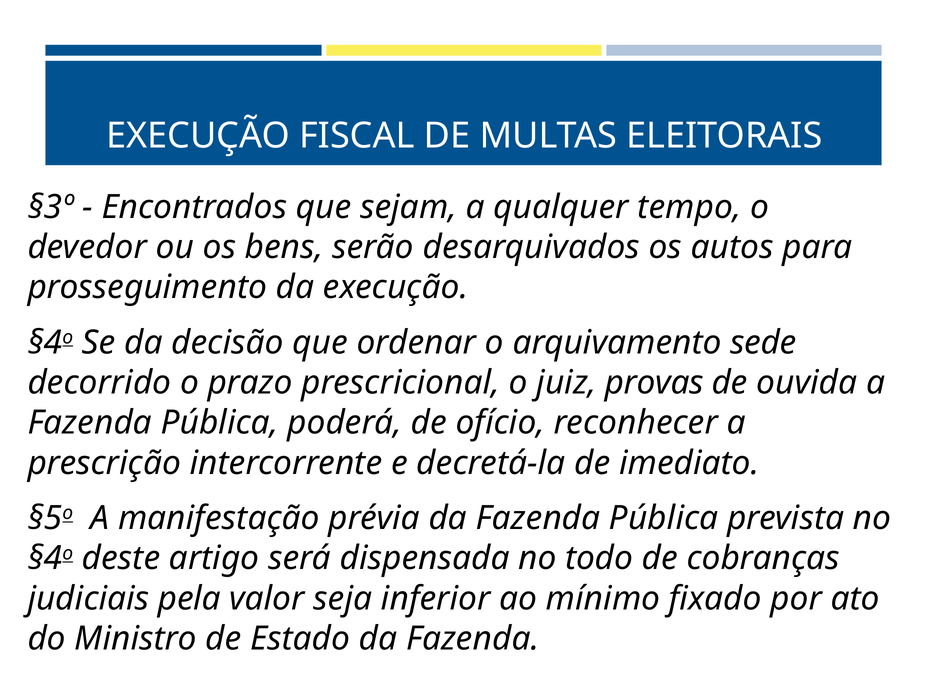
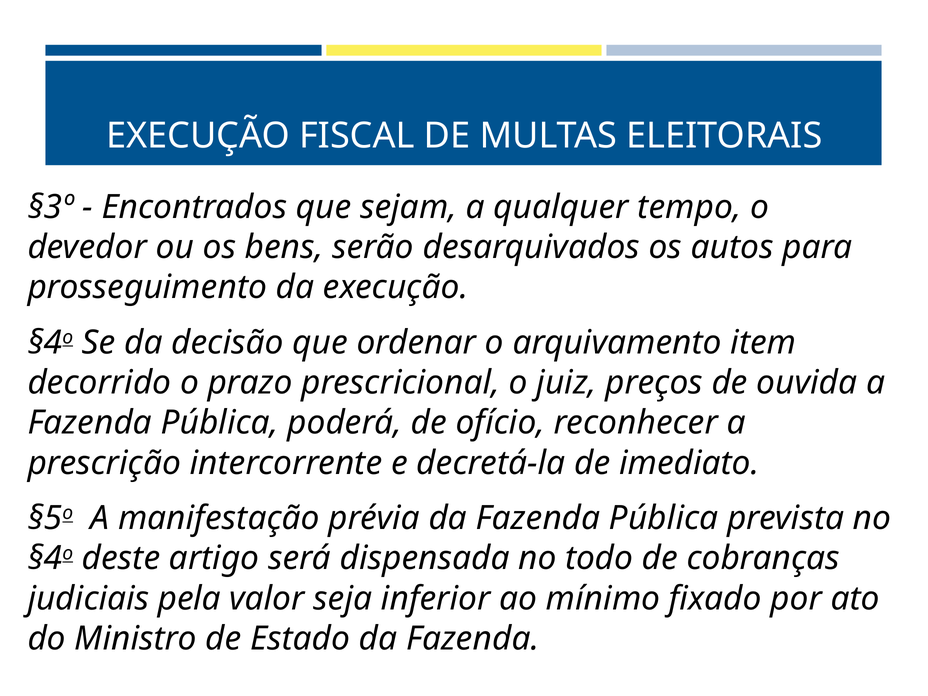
sede: sede -> item (763, 342)
provas: provas -> preços (654, 383)
